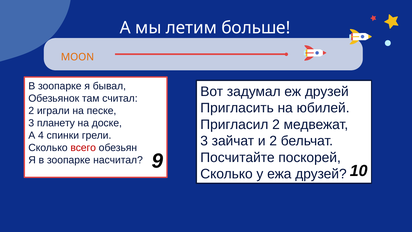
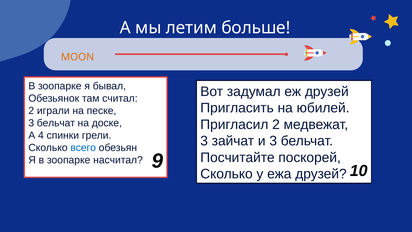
планету: планету -> бельчат (56, 123)
и 2: 2 -> 3 (273, 141)
всего colour: red -> blue (83, 148)
